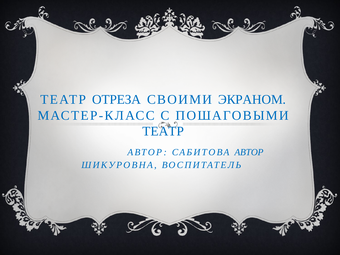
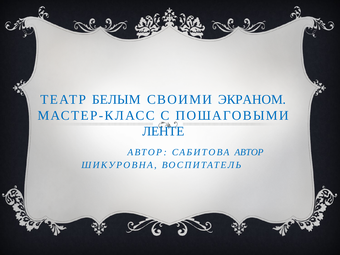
ОТРЕЗА: ОТРЕЗА -> БЕЛЫМ (116, 100)
ТЕАТР: ТЕАТР -> ЛЕНТЕ (163, 131)
